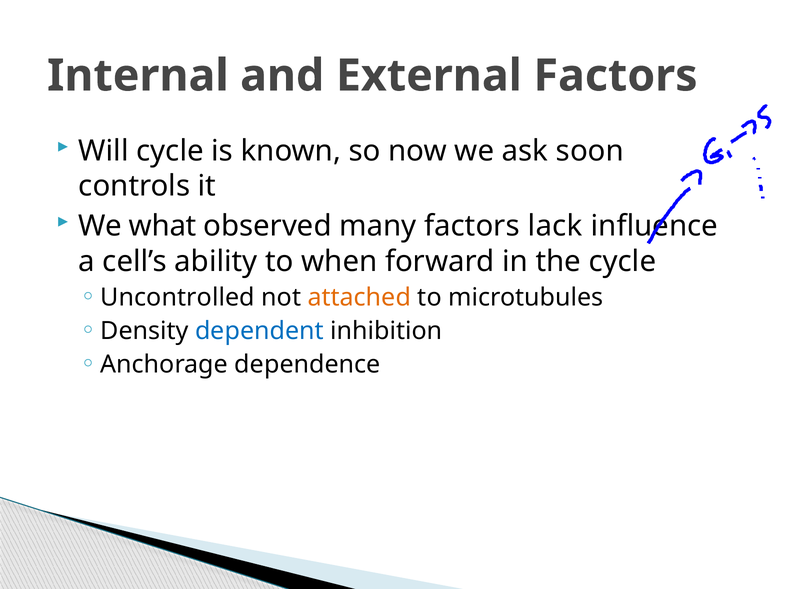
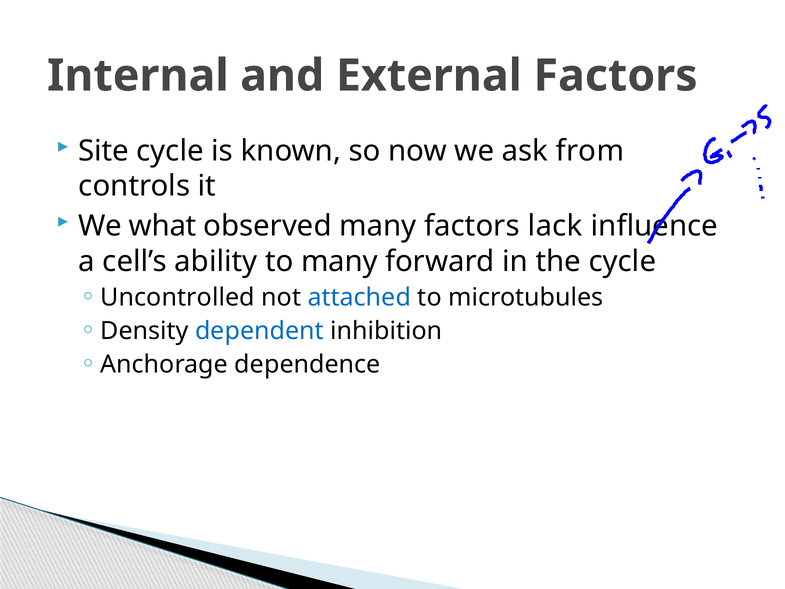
Will: Will -> Site (104, 151)
soon: soon -> from (590, 151)
to when: when -> many (339, 261)
attached colour: orange -> blue (359, 297)
